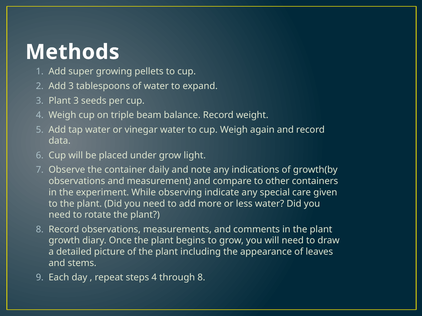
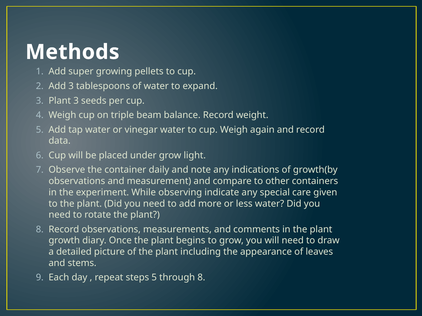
steps 4: 4 -> 5 (154, 278)
